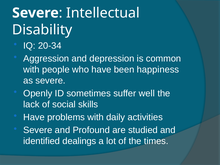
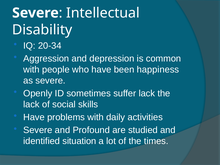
suffer well: well -> lack (147, 93)
dealings: dealings -> situation (79, 141)
